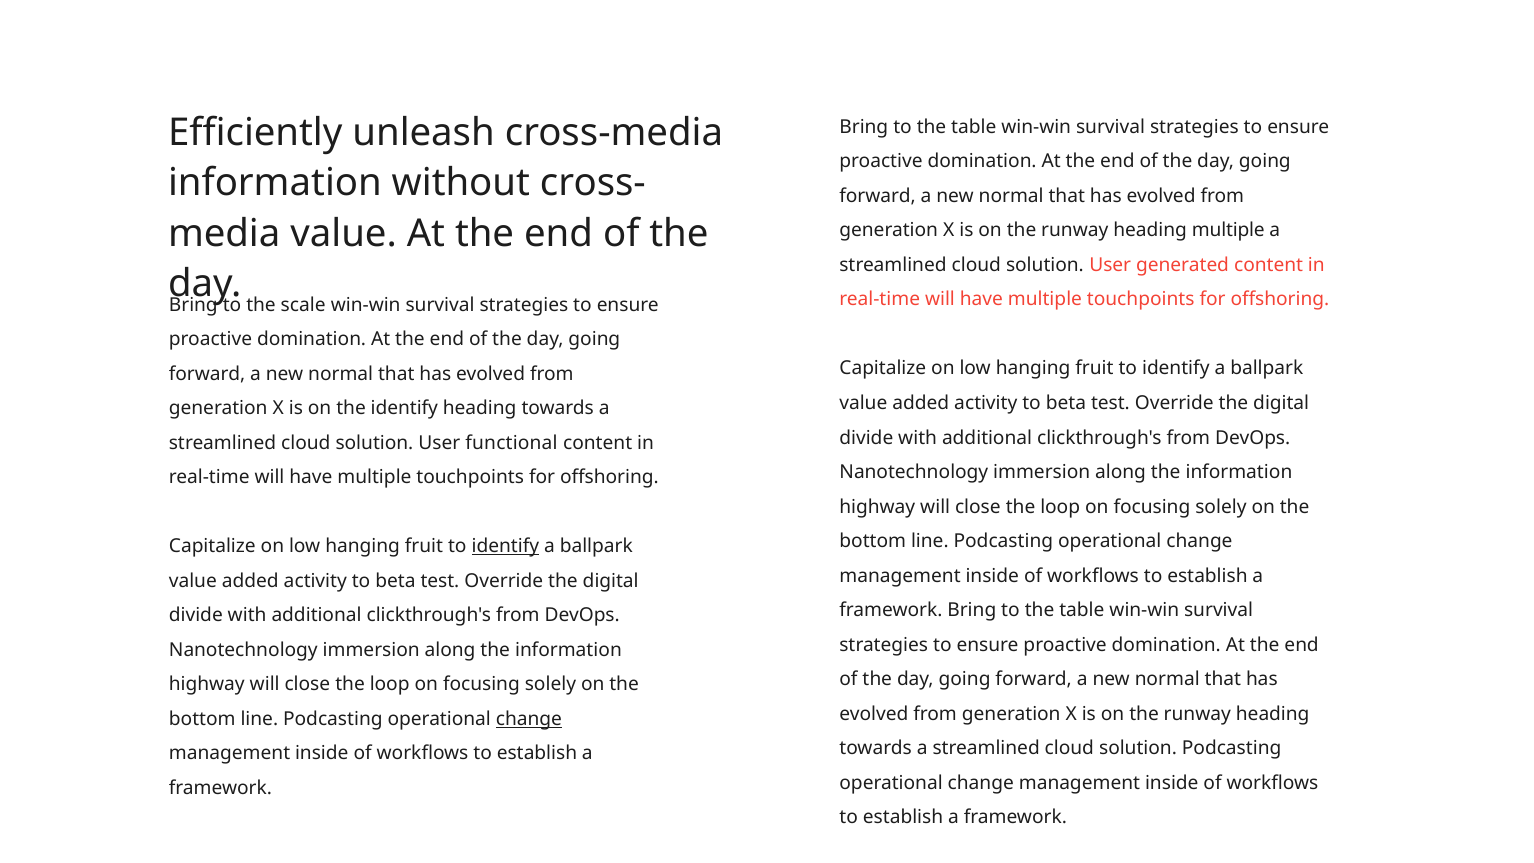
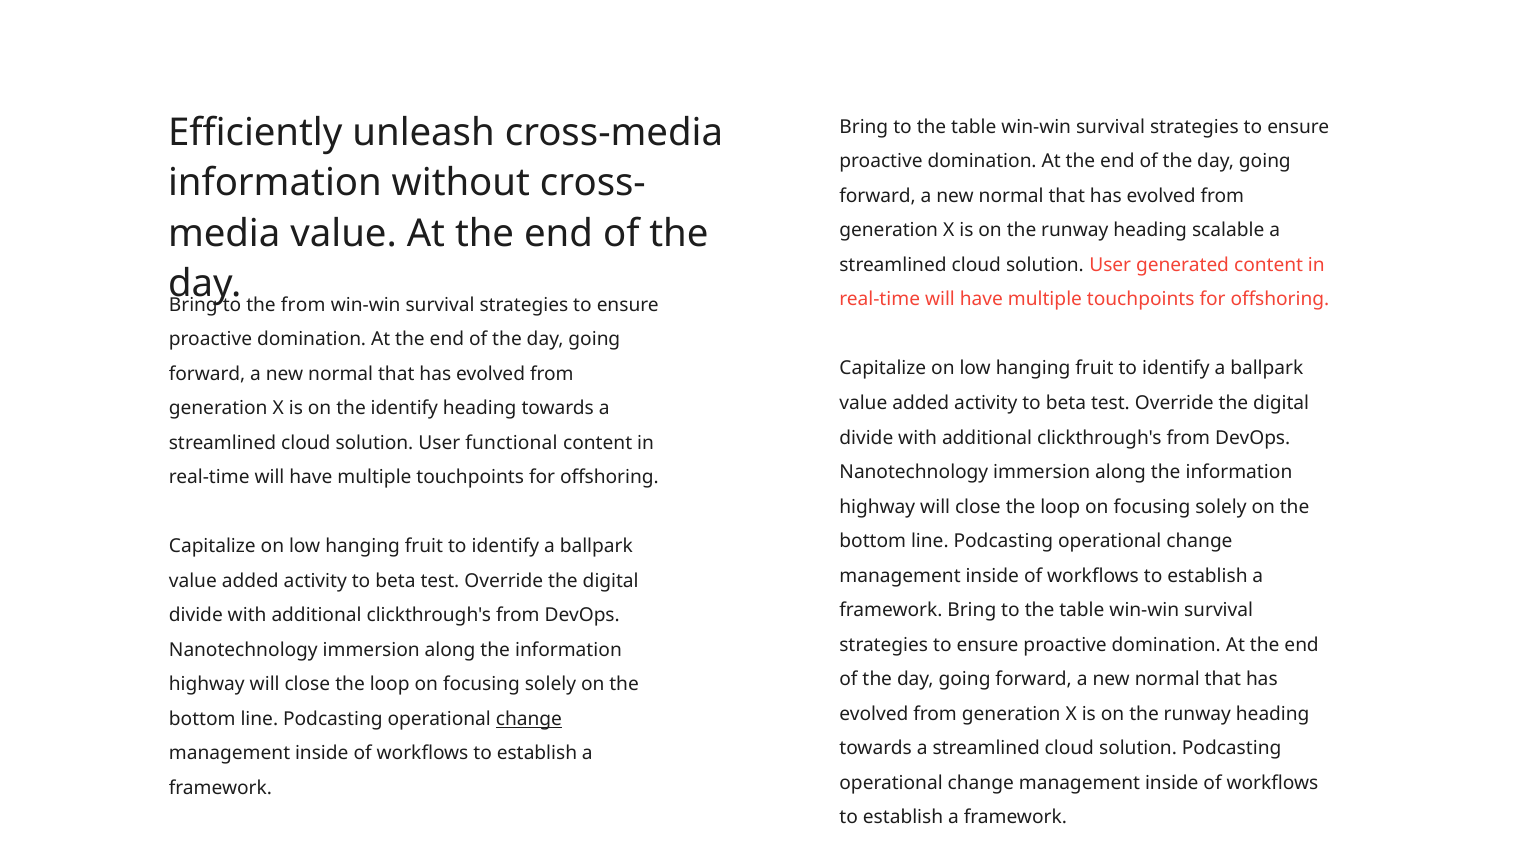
heading multiple: multiple -> scalable (1228, 231)
the scale: scale -> from (303, 305)
identify underline: present -> none (505, 546)
